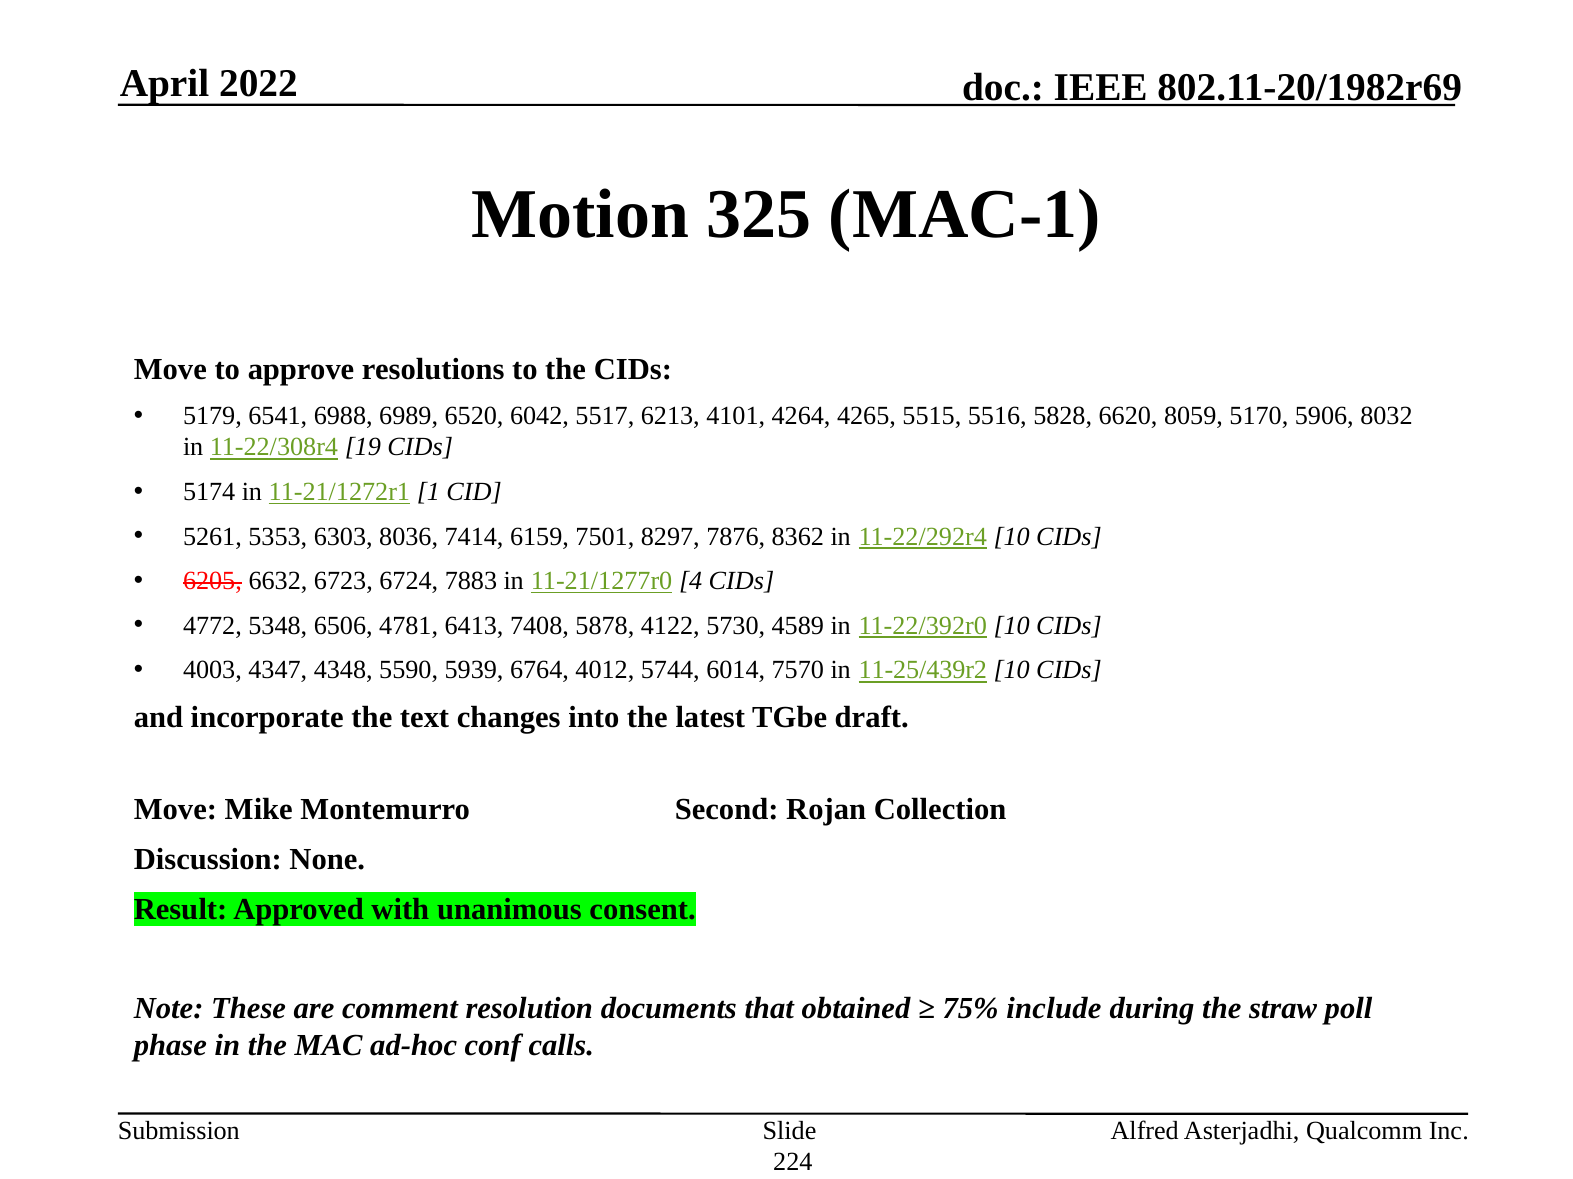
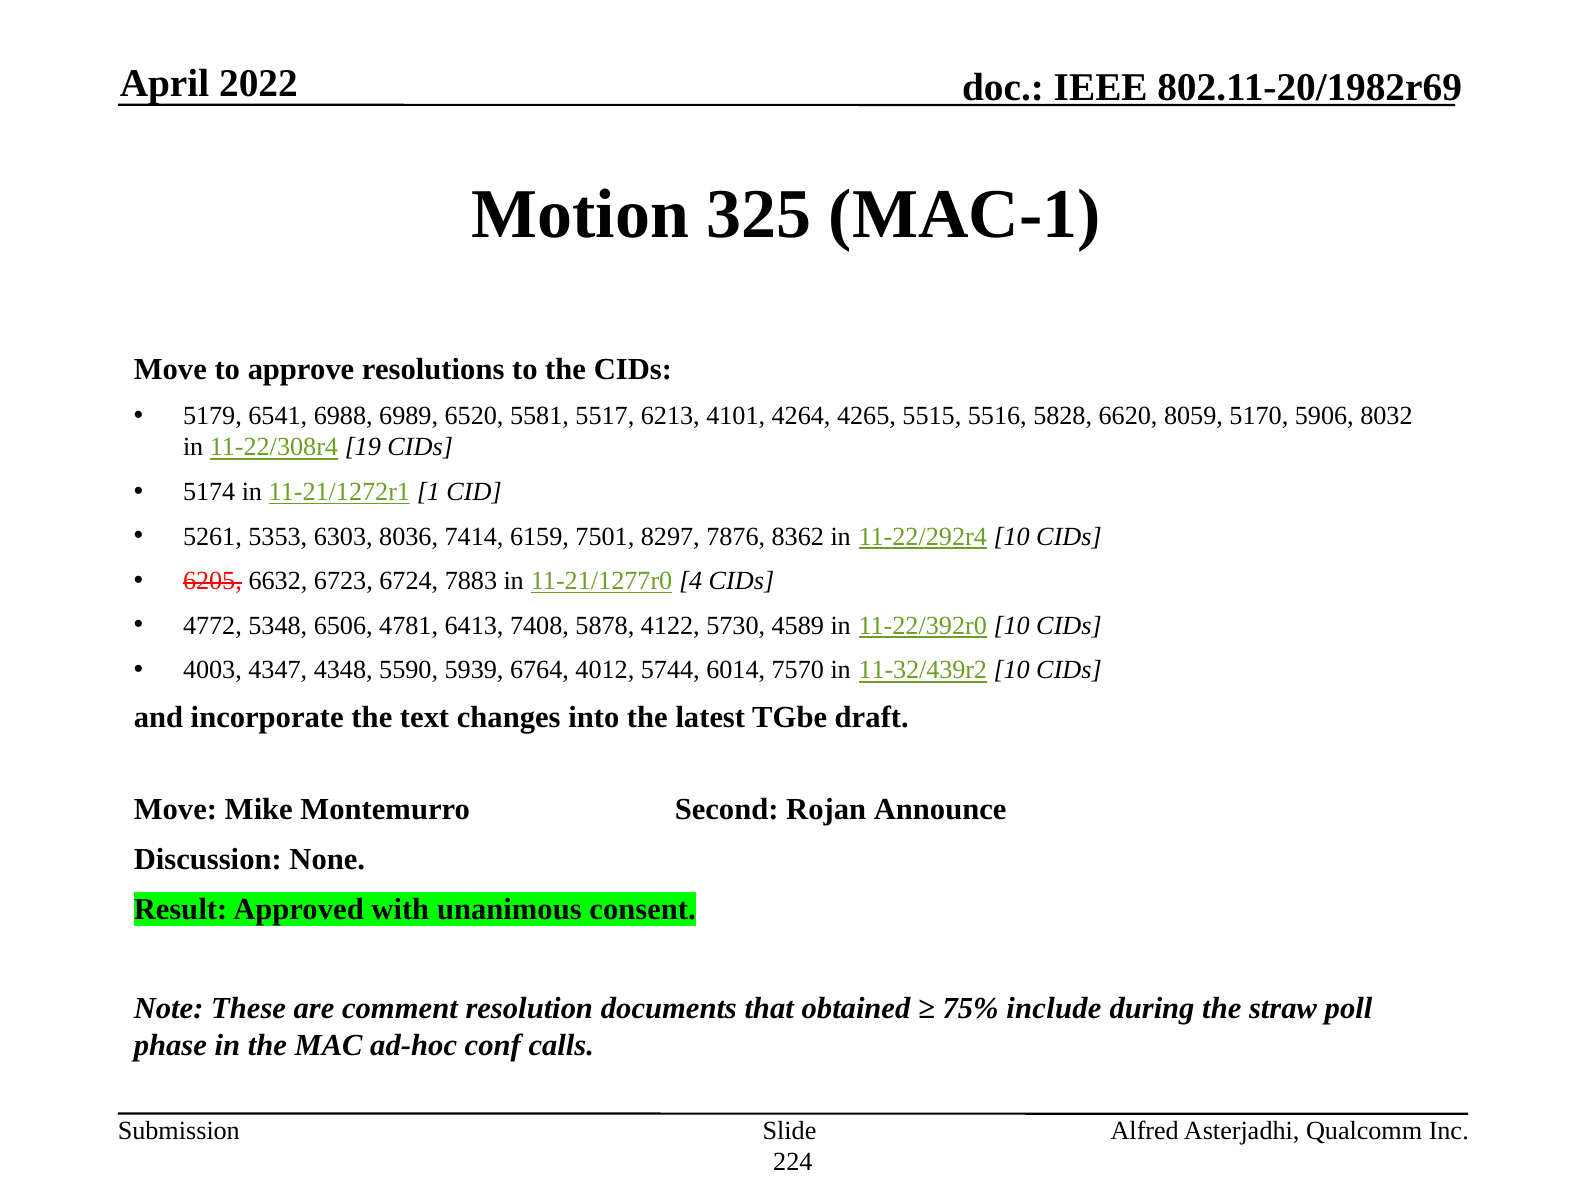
6042: 6042 -> 5581 (539, 416)
11-25/439r2: 11-25/439r2 -> 11-32/439r2 (923, 671)
Collection: Collection -> Announce (940, 810)
